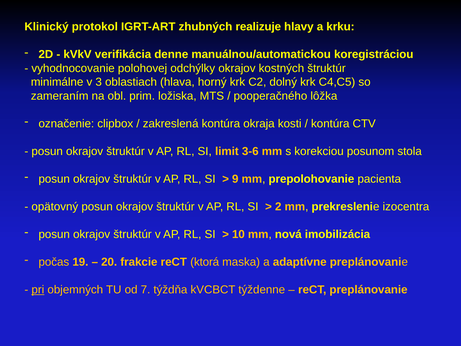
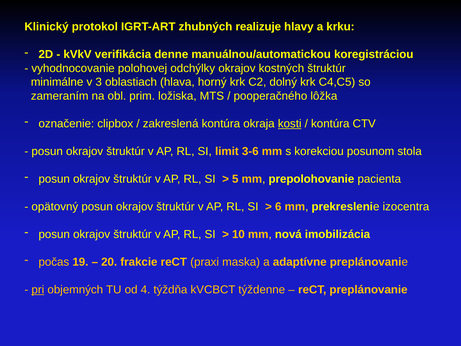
kosti underline: none -> present (290, 124)
9: 9 -> 5 (235, 179)
2: 2 -> 6 (278, 207)
ktorá: ktorá -> praxi (205, 262)
7: 7 -> 4 (145, 290)
